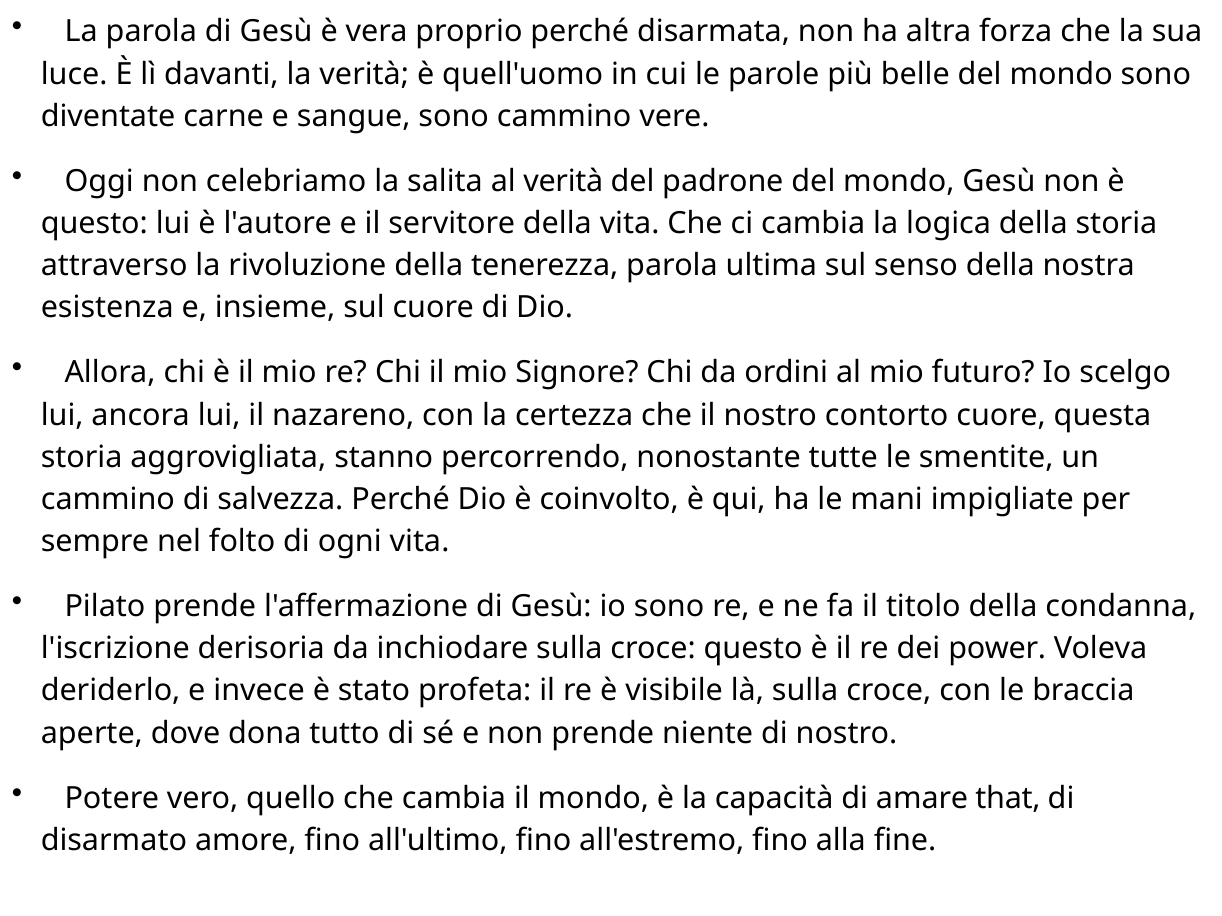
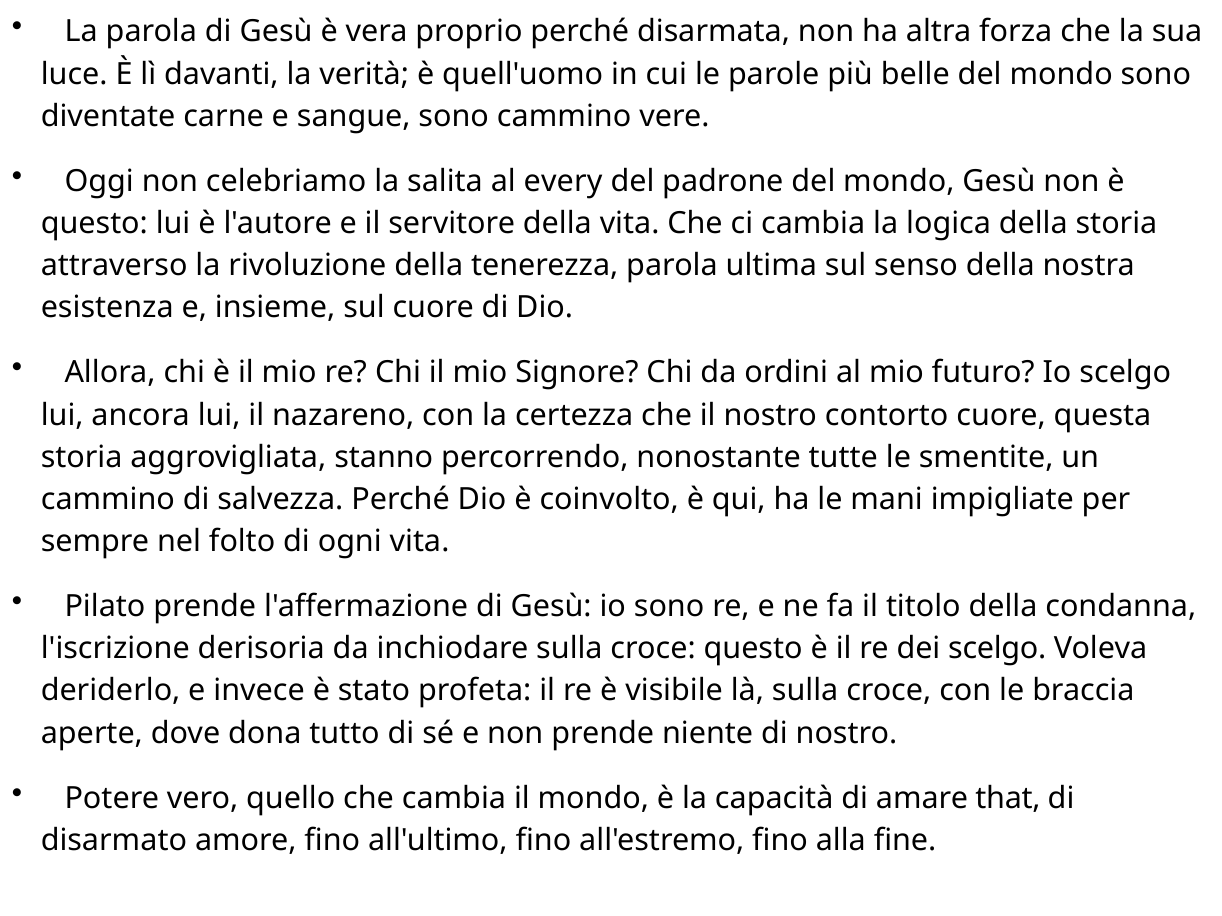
al verità: verità -> every (563, 181)
dei power: power -> scelgo (997, 649)
